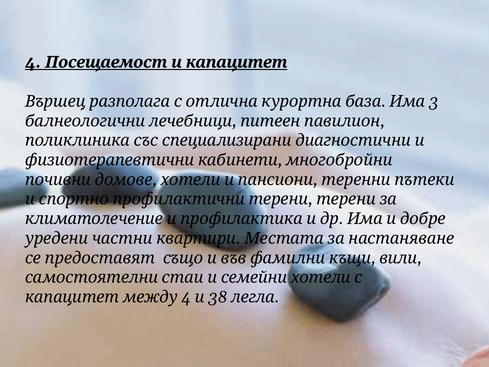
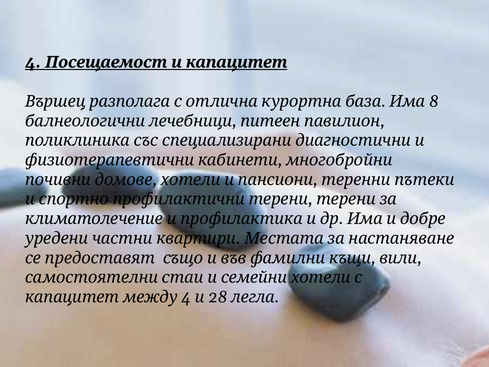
3: 3 -> 8 (434, 101)
38: 38 -> 28 (218, 297)
